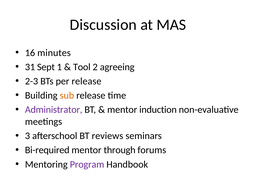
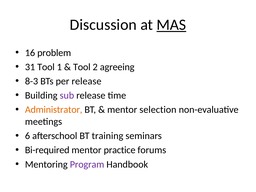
MAS underline: none -> present (171, 25)
minutes: minutes -> problem (54, 53)
31 Sept: Sept -> Tool (46, 67)
2-3: 2-3 -> 8-3 (32, 81)
sub colour: orange -> purple (67, 95)
Administrator colour: purple -> orange (54, 110)
induction: induction -> selection (158, 110)
3: 3 -> 6 (27, 136)
reviews: reviews -> training (108, 136)
through: through -> practice (120, 150)
